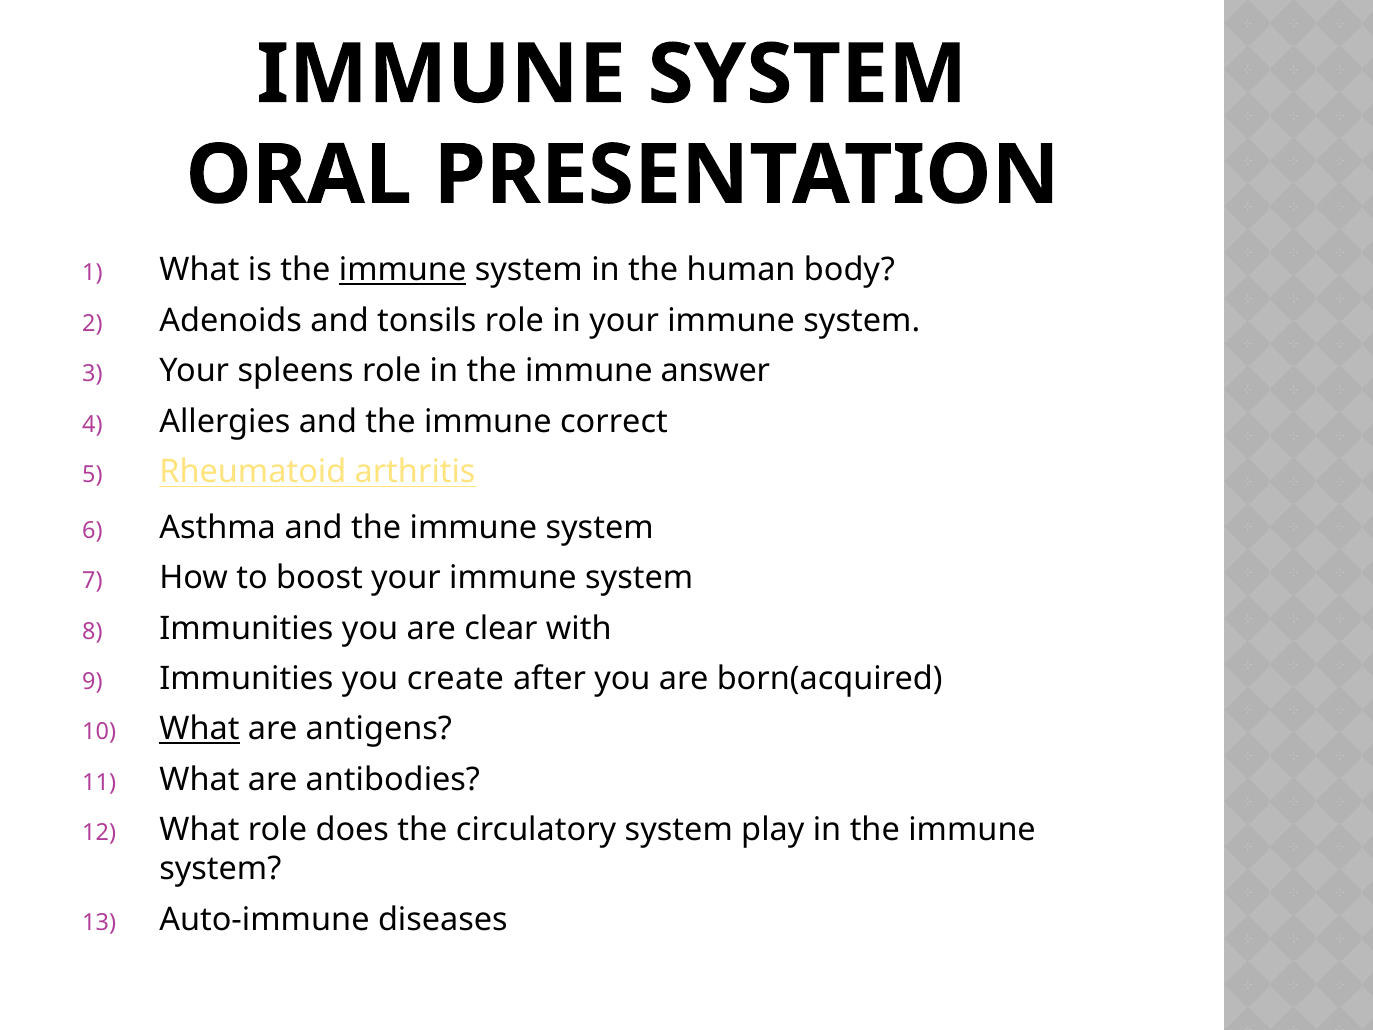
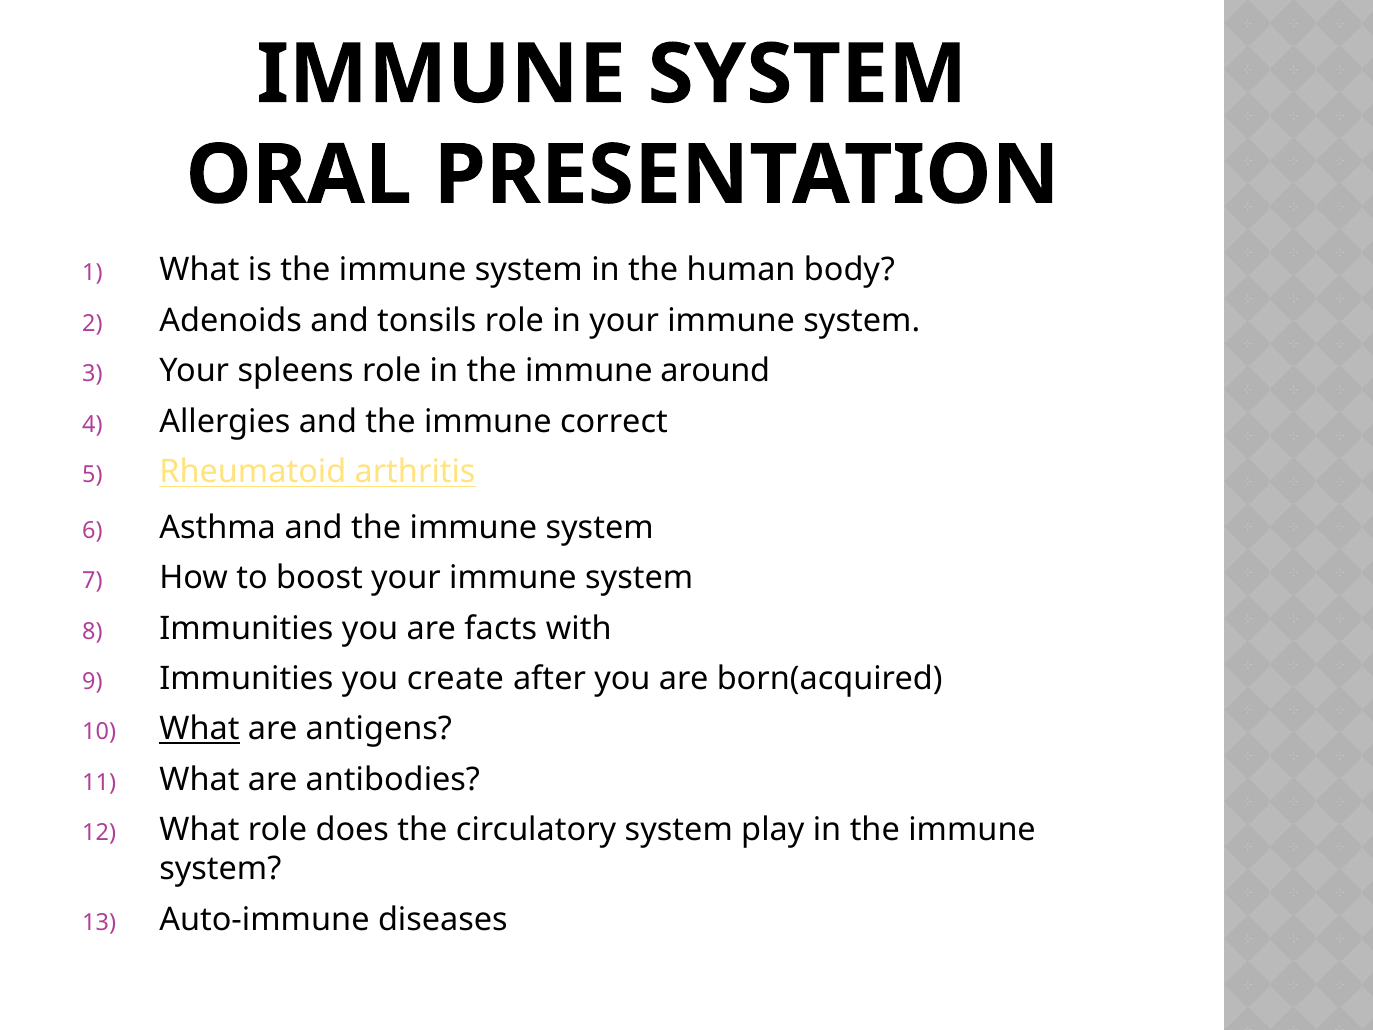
immune underline: present -> none (403, 270)
answer: answer -> around (715, 371)
clear: clear -> facts (501, 628)
